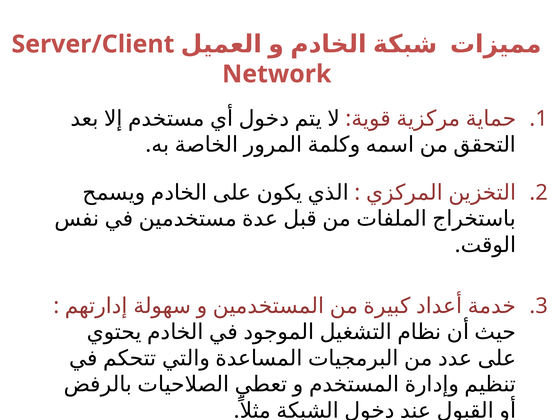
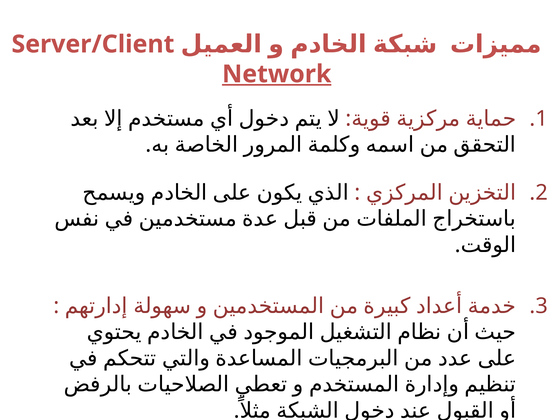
Network underline: none -> present (277, 74)
